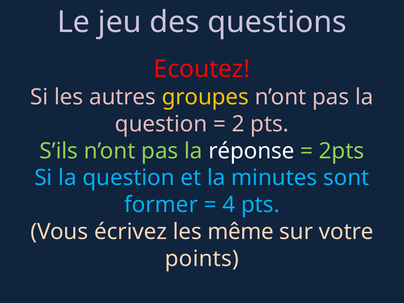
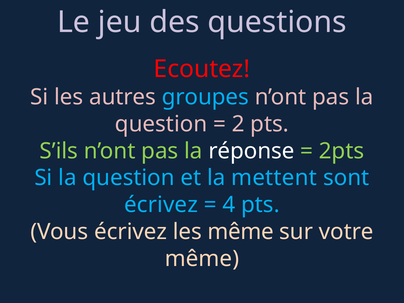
groupes colour: yellow -> light blue (205, 97)
minutes: minutes -> mettent (274, 178)
former: former -> écrivez (161, 205)
points: points -> même (202, 259)
